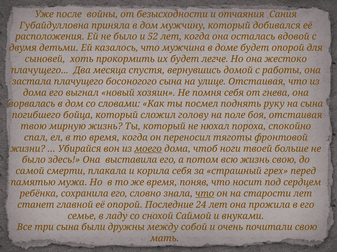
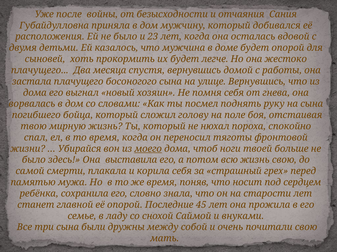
52: 52 -> 23 (153, 37)
улице Отстаивая: Отстаивая -> Вернувшись (257, 82)
что underline: present -> none (205, 194)
24: 24 -> 45 (201, 205)
